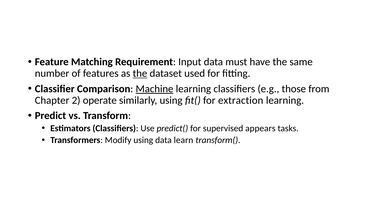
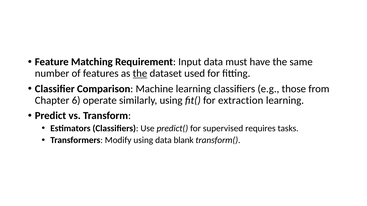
Machine underline: present -> none (155, 89)
2: 2 -> 6 (76, 101)
appears: appears -> requires (260, 129)
learn: learn -> blank (184, 140)
